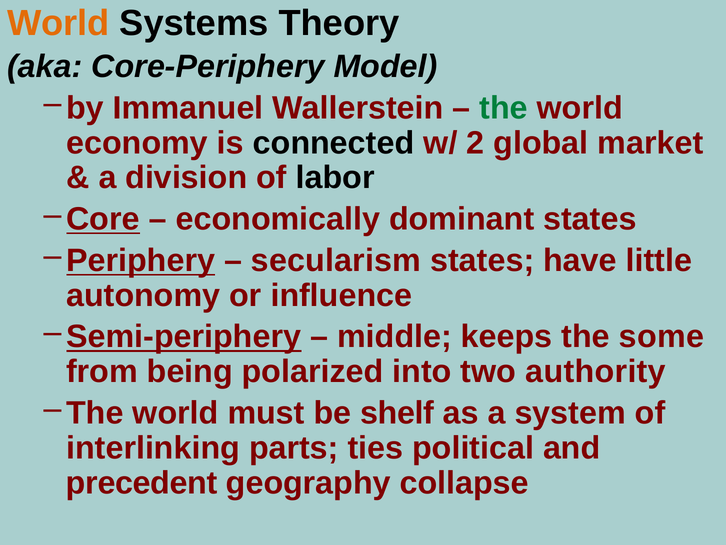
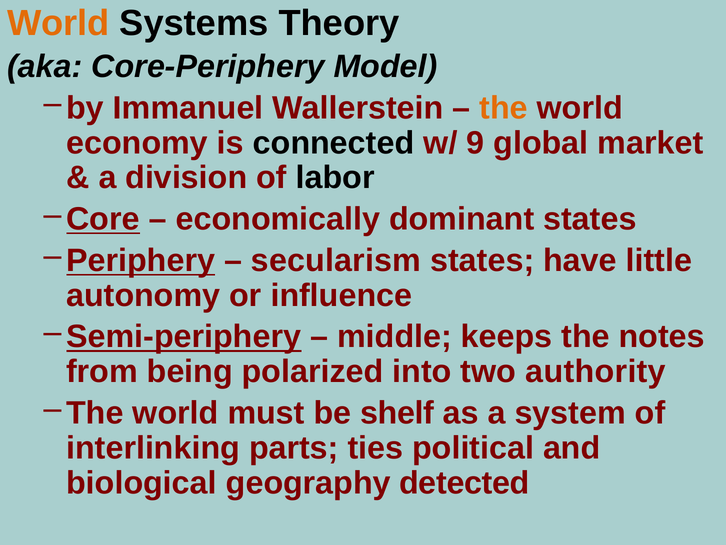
the colour: green -> orange (504, 108)
2: 2 -> 9 (475, 143)
some: some -> notes (662, 336)
precedent: precedent -> biological (142, 482)
collapse: collapse -> detected (464, 482)
